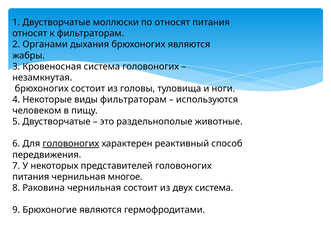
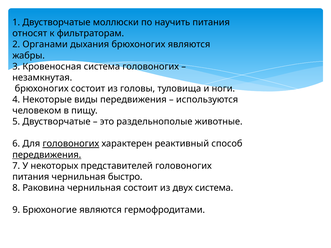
по относят: относят -> научить (172, 22)
виды фильтраторам: фильтраторам -> передвижения (133, 100)
передвижения underline: none -> present (47, 155)
многое: многое -> быстро (125, 177)
